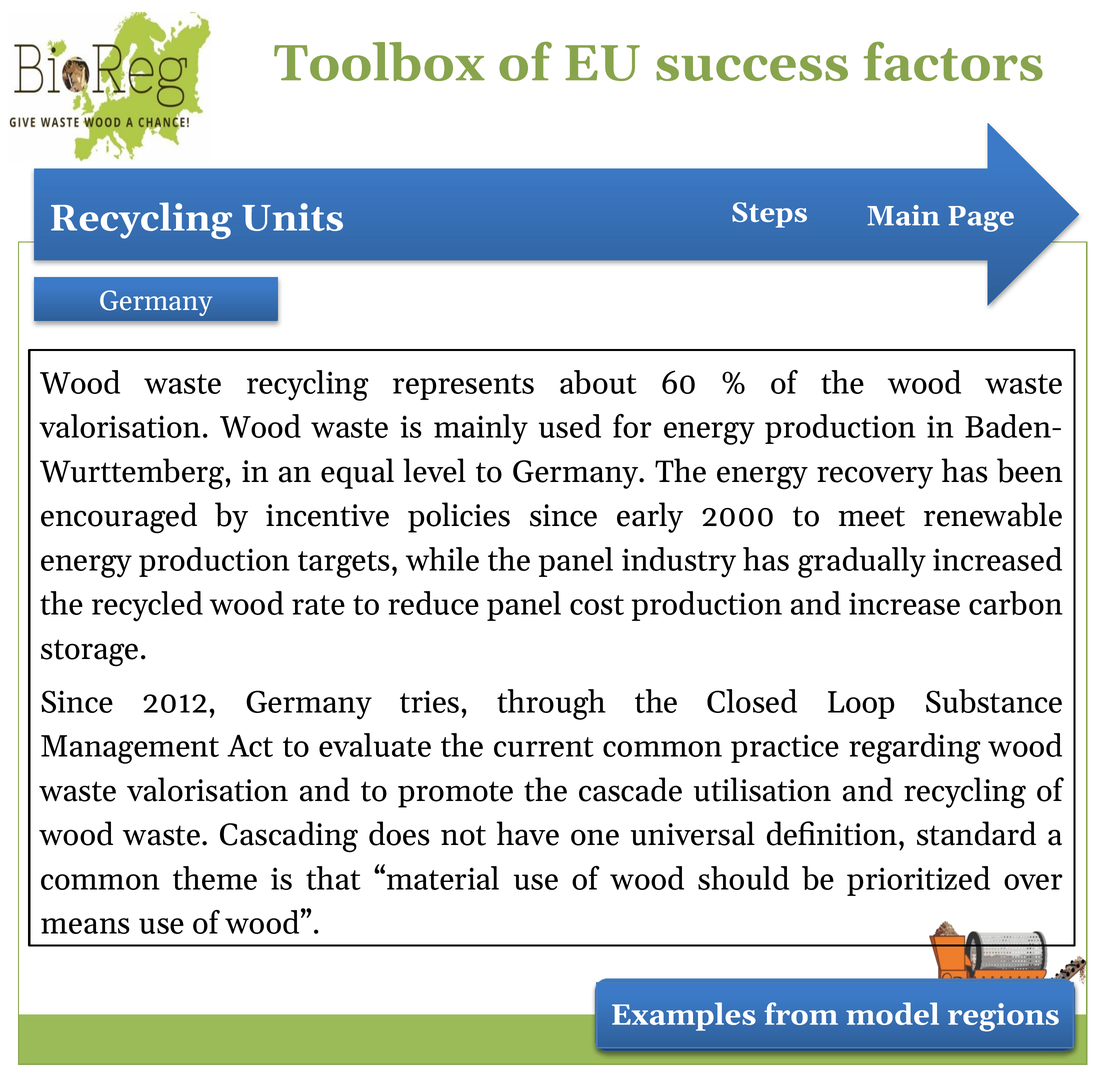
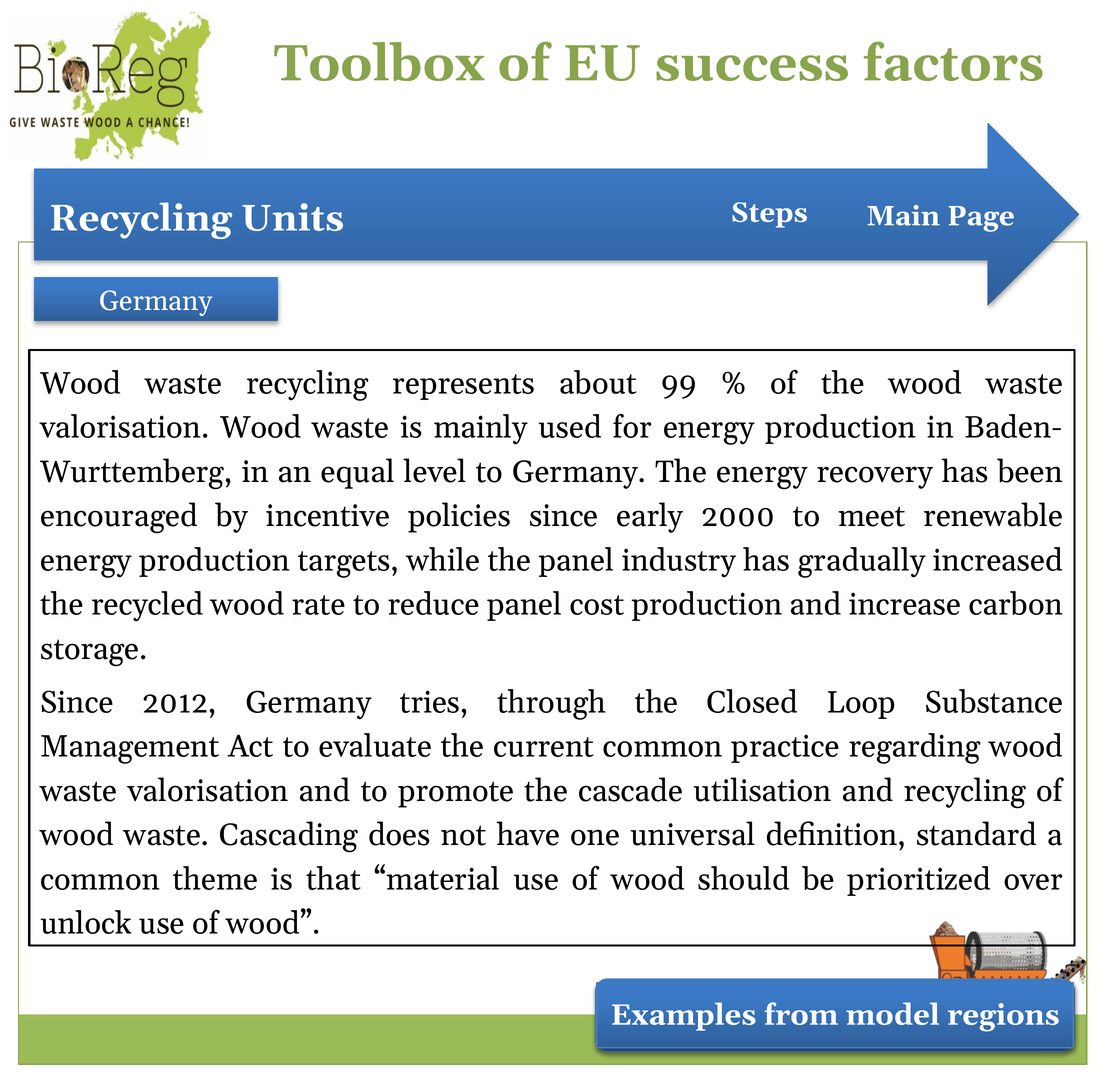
60: 60 -> 99 (679, 383)
means: means -> unlock (86, 924)
